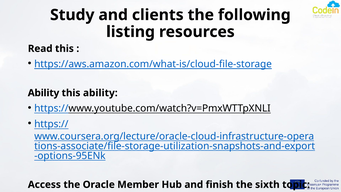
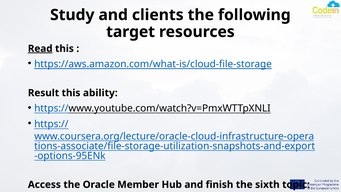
listing: listing -> target (131, 32)
Read underline: none -> present (40, 49)
Ability: Ability -> Result (43, 93)
